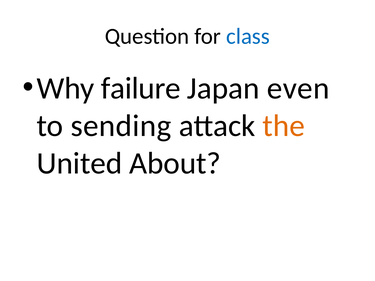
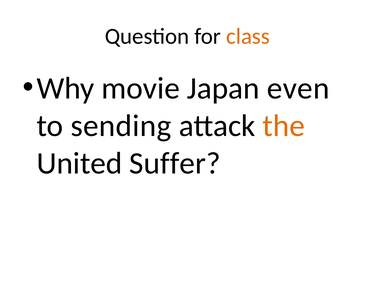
class colour: blue -> orange (248, 36)
failure: failure -> movie (141, 88)
About: About -> Suffer (175, 163)
